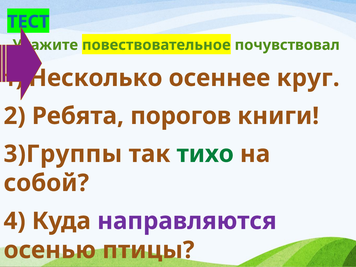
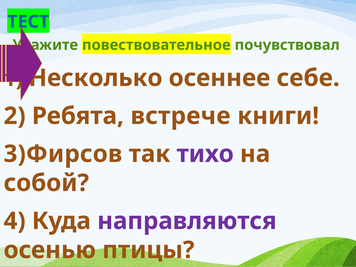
круг: круг -> себе (308, 78)
порогов: порогов -> встрече (180, 116)
3)Группы: 3)Группы -> 3)Фирсов (63, 154)
тихо colour: green -> purple (205, 154)
